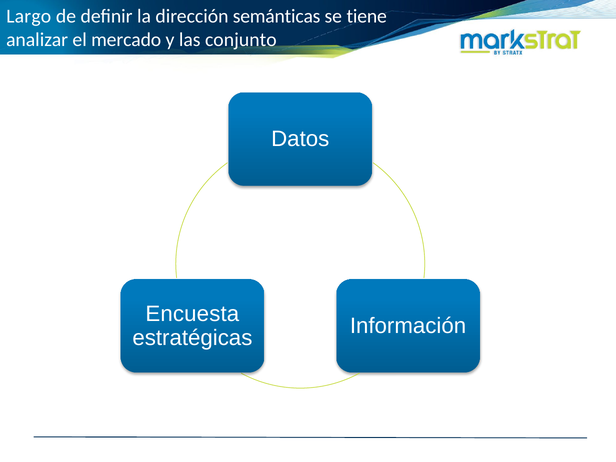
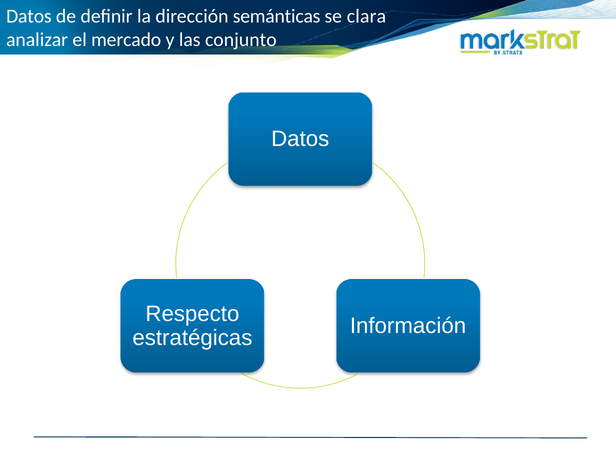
Largo: Largo -> Datos (29, 16)
tiene: tiene -> clara (367, 16)
Encuesta: Encuesta -> Respecto (192, 314)
